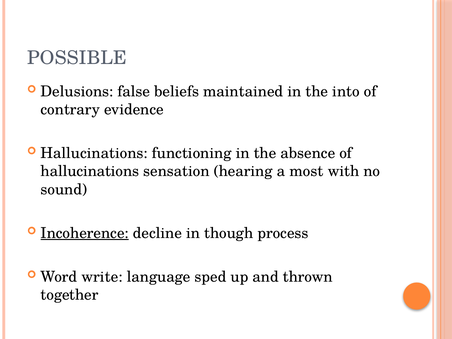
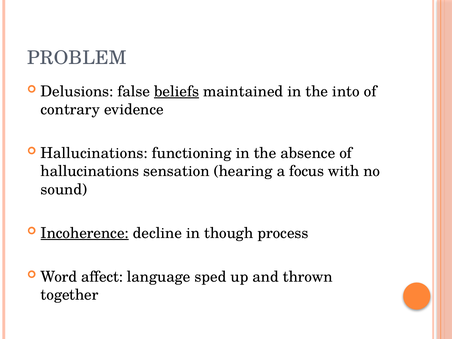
POSSIBLE: POSSIBLE -> PROBLEM (77, 58)
beliefs underline: none -> present (177, 91)
most: most -> focus (307, 171)
write: write -> affect (102, 277)
